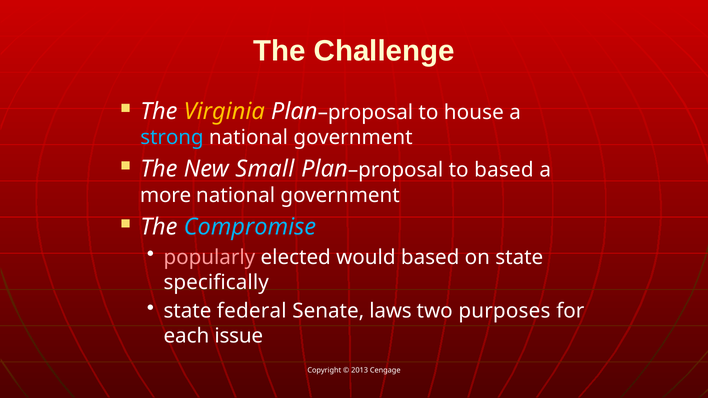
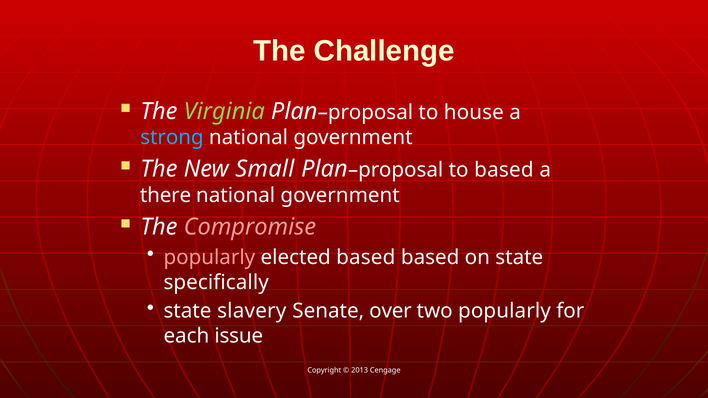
Virginia colour: yellow -> light green (224, 111)
more: more -> there (166, 196)
Compromise colour: light blue -> pink (250, 227)
elected would: would -> based (366, 258)
federal: federal -> slavery (252, 311)
laws: laws -> over (390, 311)
two purposes: purposes -> popularly (504, 311)
